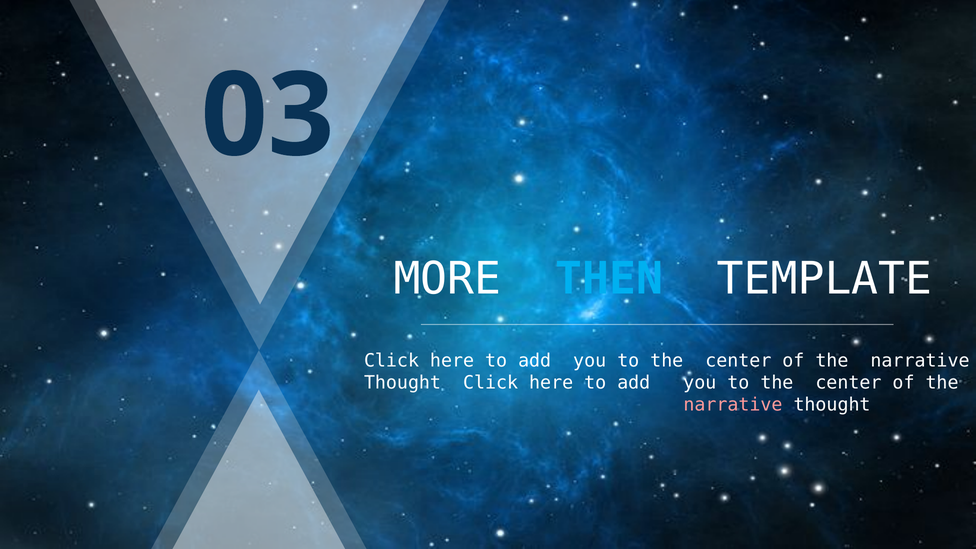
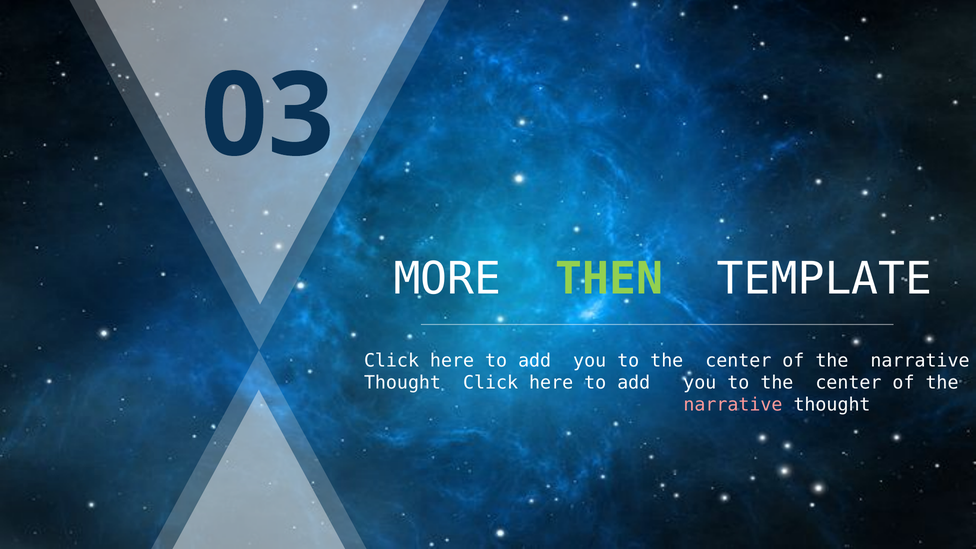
THEN colour: light blue -> light green (609, 279)
